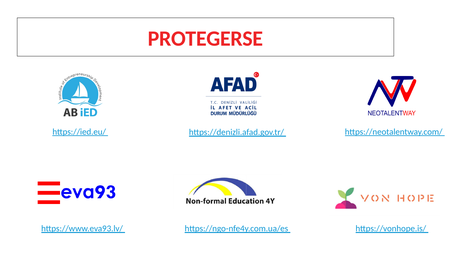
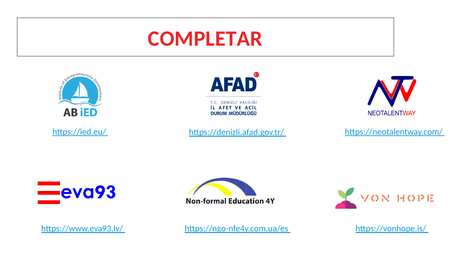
PROTEGERSE: PROTEGERSE -> COMPLETAR (205, 39)
